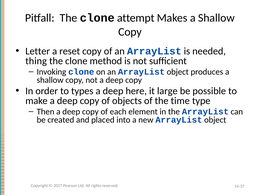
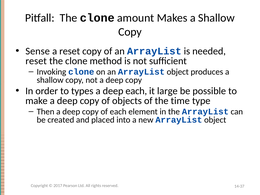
attempt: attempt -> amount (136, 18)
Letter: Letter -> Sense (38, 51)
thing: thing -> reset (36, 61)
deep here: here -> each (136, 91)
